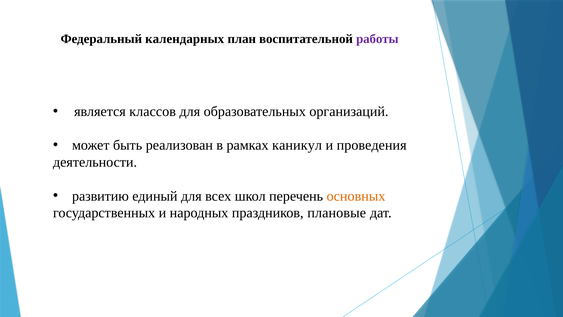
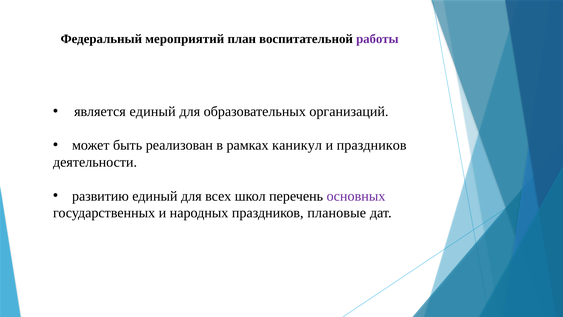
календарных: календарных -> мероприятий (185, 39)
является классов: классов -> единый (153, 111)
и проведения: проведения -> праздников (372, 145)
основных colour: orange -> purple (356, 196)
